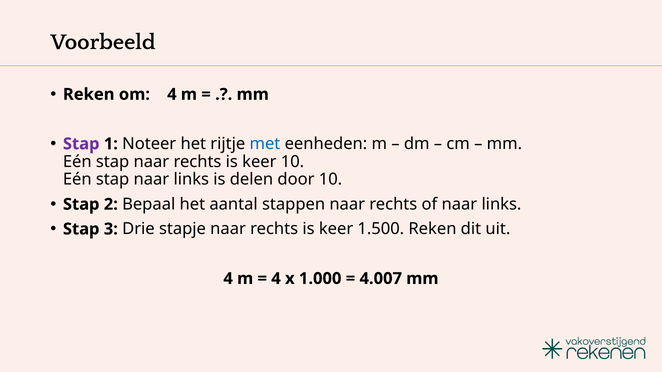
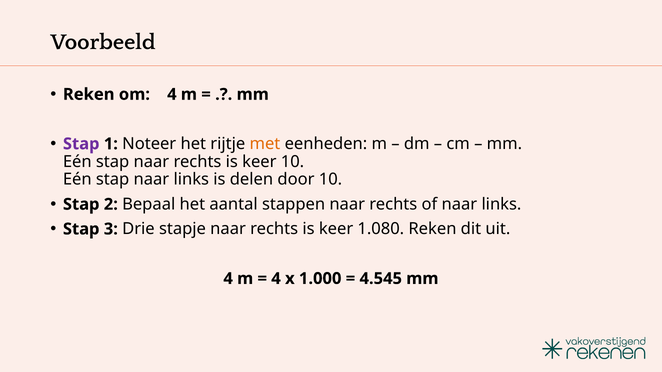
met colour: blue -> orange (265, 144)
1.500: 1.500 -> 1.080 (381, 229)
4.007: 4.007 -> 4.545 (381, 279)
